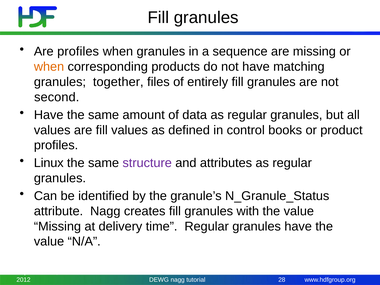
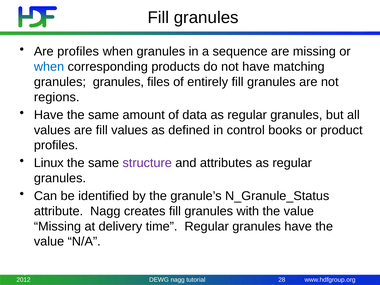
when colour: orange -> blue (49, 67)
granules together: together -> granules (118, 82)
second: second -> regions (57, 97)
